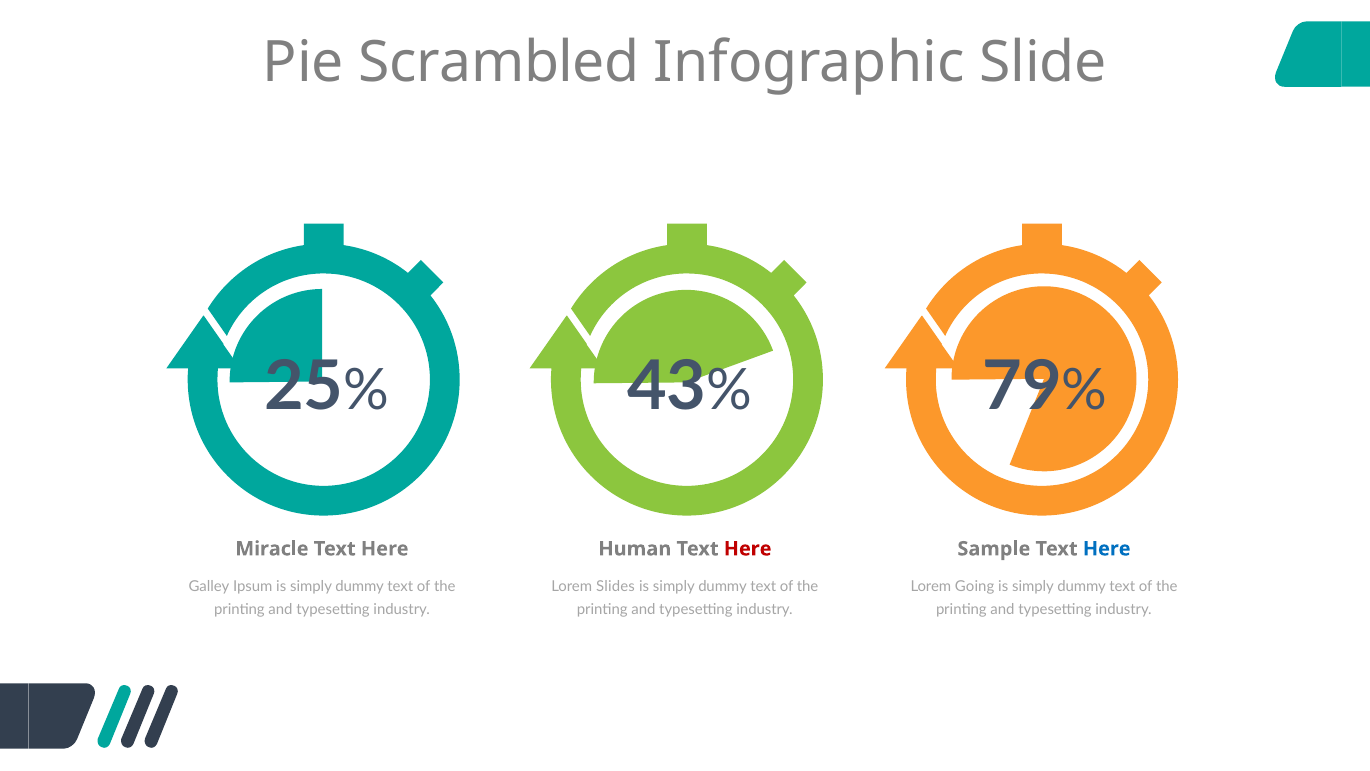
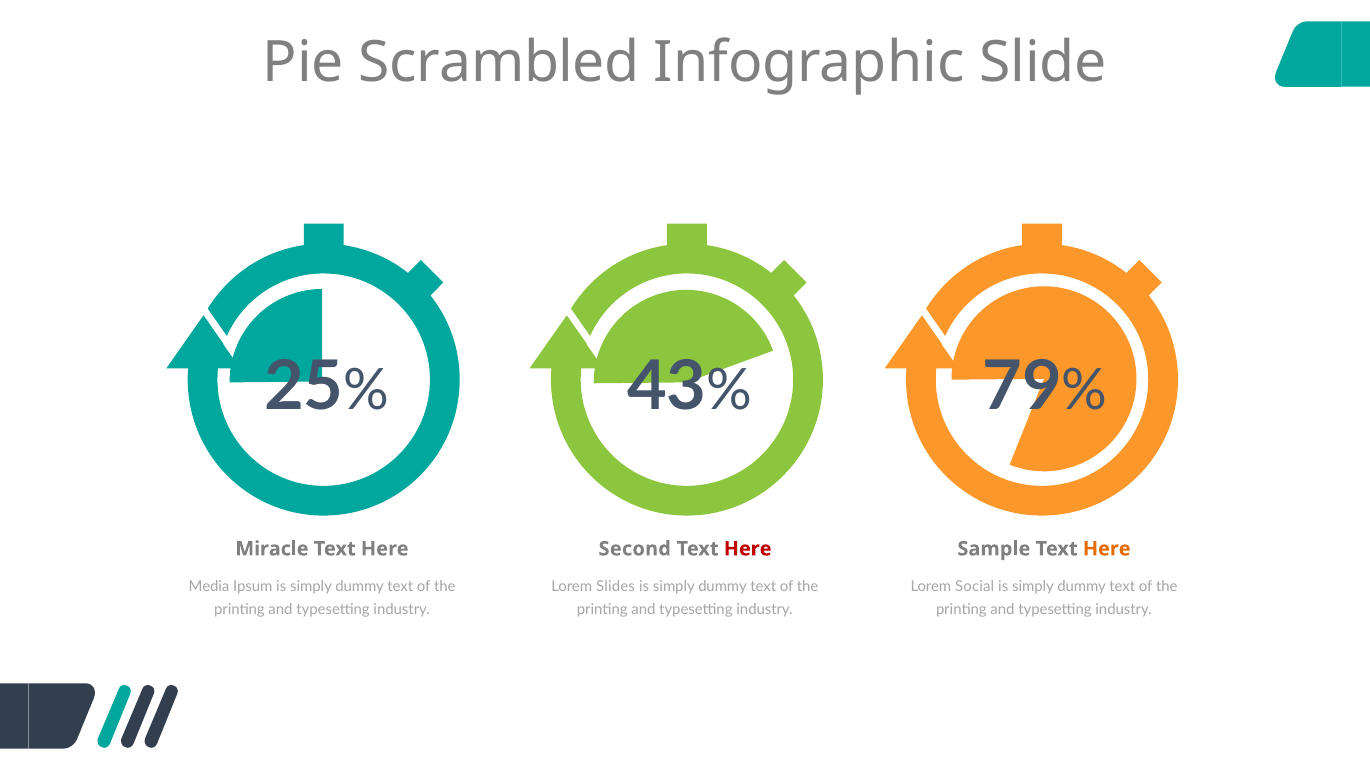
Human: Human -> Second (635, 549)
Here colour: blue -> orange (1107, 549)
Galley: Galley -> Media (209, 586)
Going: Going -> Social (975, 586)
